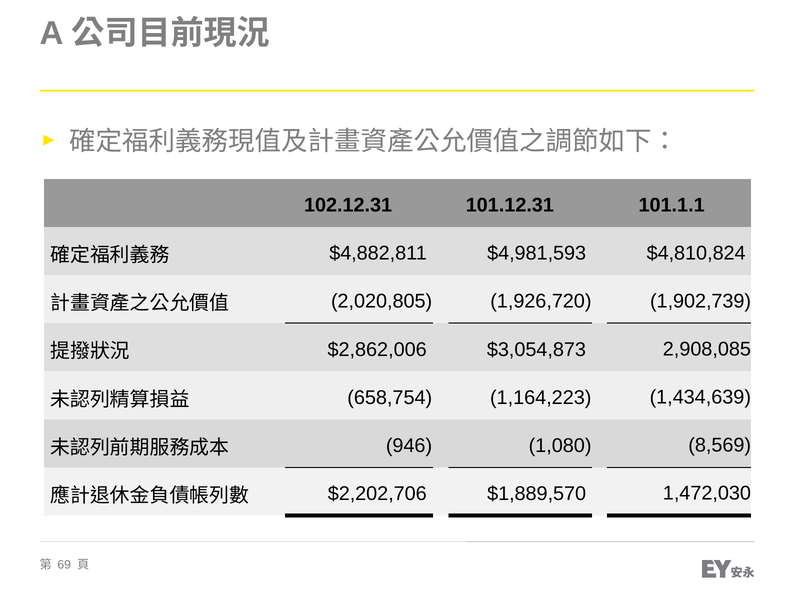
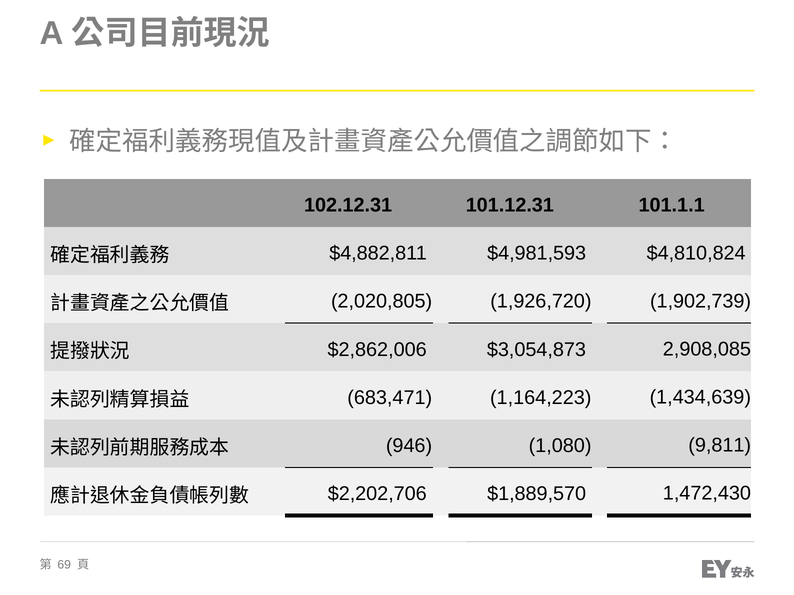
658,754: 658,754 -> 683,471 (390, 398)
8,569: 8,569 -> 9,811 (720, 446)
1,472,030: 1,472,030 -> 1,472,430 (707, 494)
